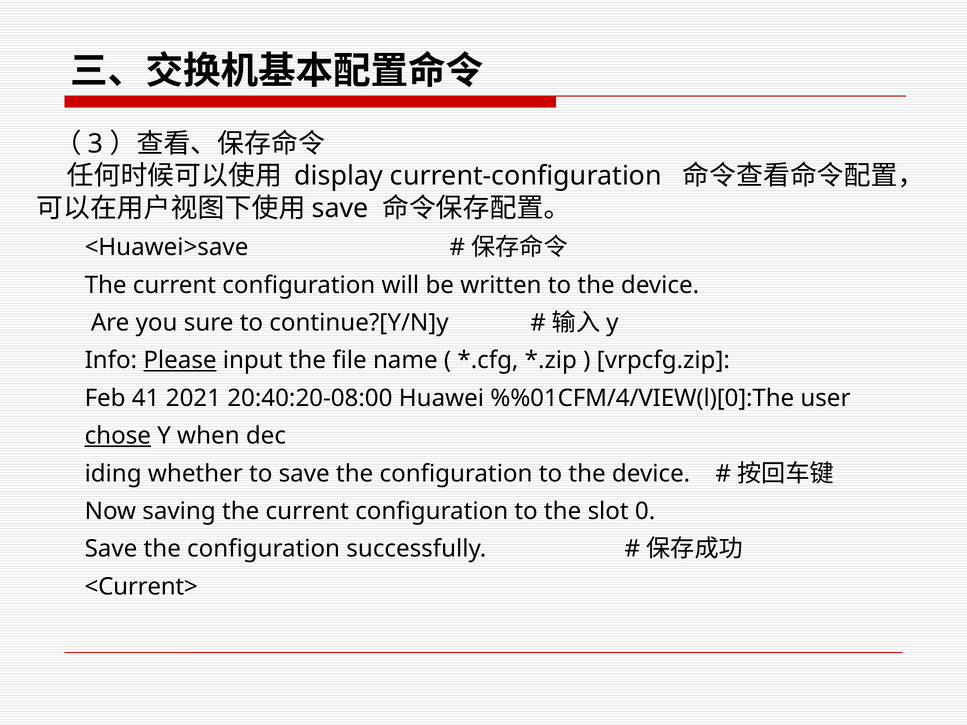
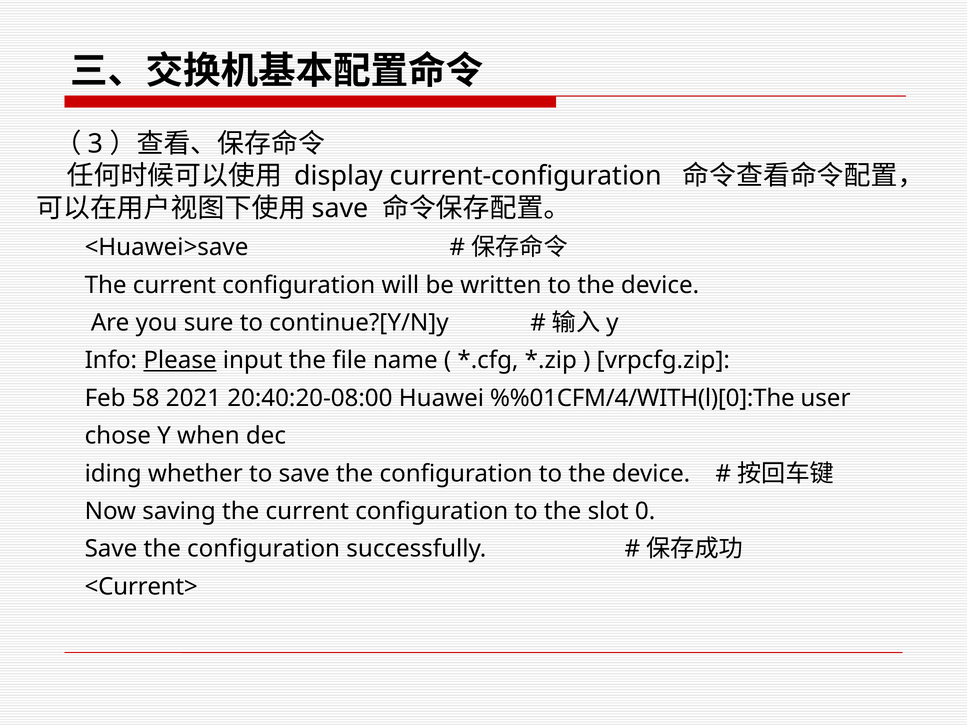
41: 41 -> 58 (146, 398)
%%01CFM/4/VIEW(l)[0]:The: %%01CFM/4/VIEW(l)[0]:The -> %%01CFM/4/WITH(l)[0]:The (642, 398)
chose underline: present -> none (118, 436)
